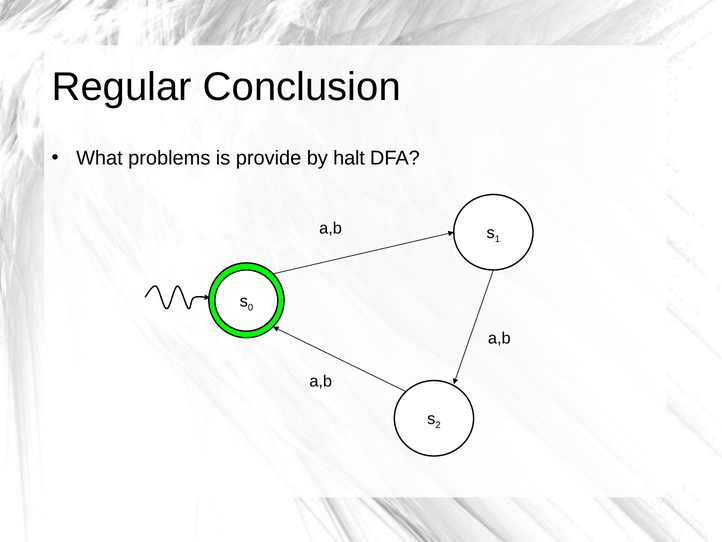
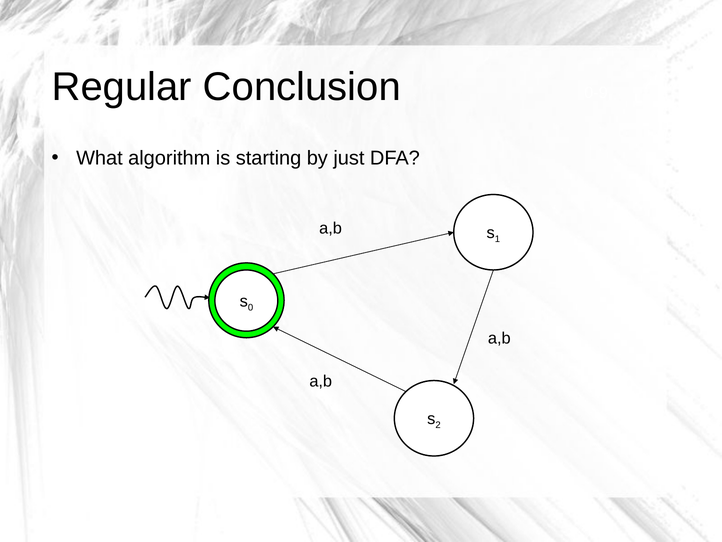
problems: problems -> algorithm (169, 158)
provide: provide -> starting (269, 158)
halt: halt -> just (349, 158)
